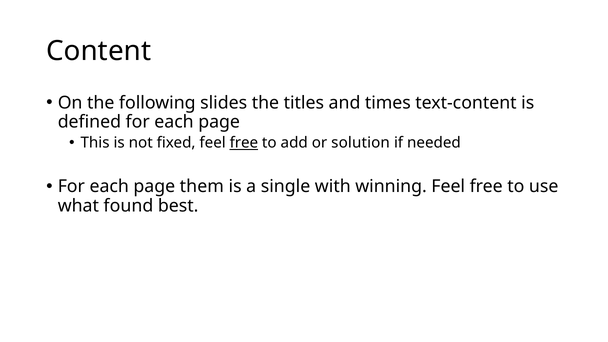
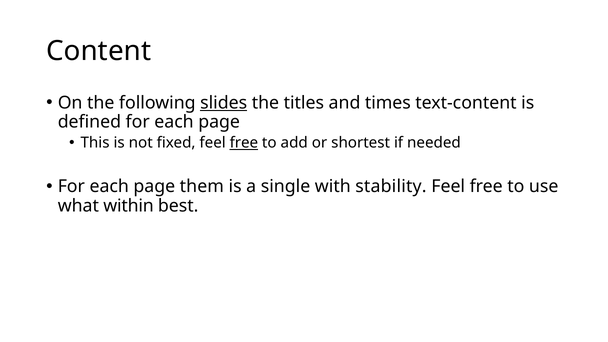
slides underline: none -> present (224, 103)
solution: solution -> shortest (361, 143)
winning: winning -> stability (391, 187)
found: found -> within (129, 206)
